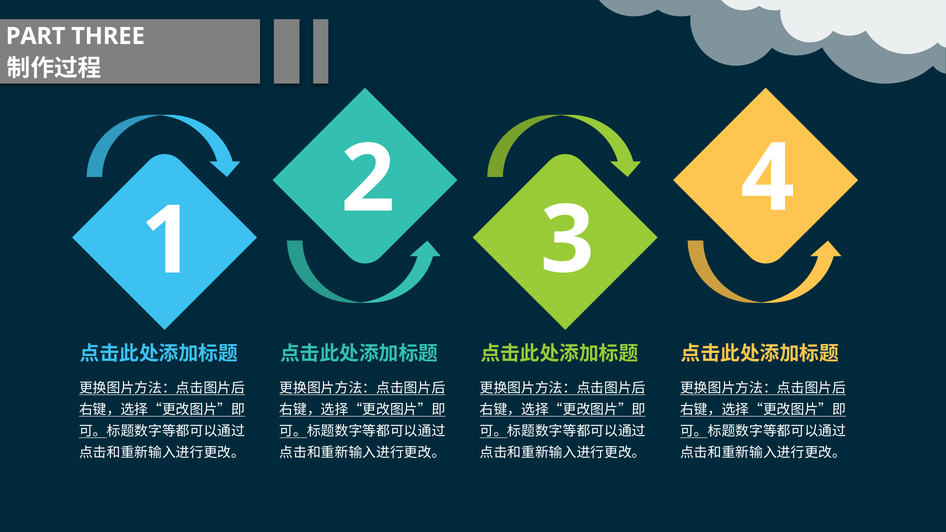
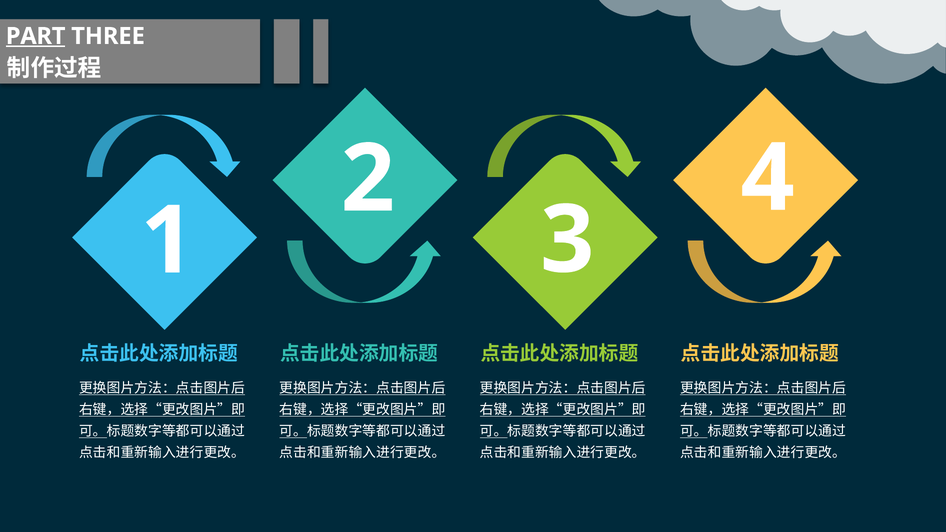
PART underline: none -> present (36, 36)
